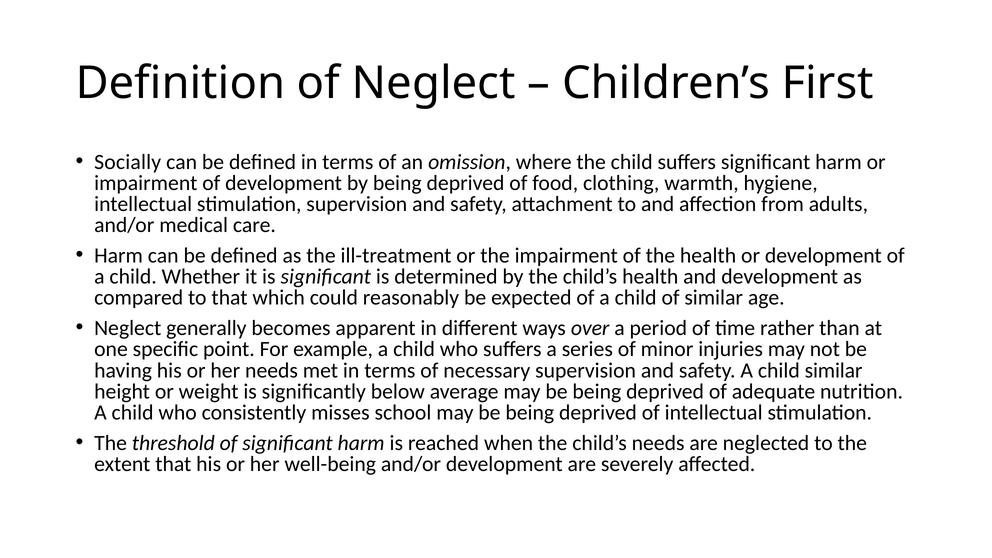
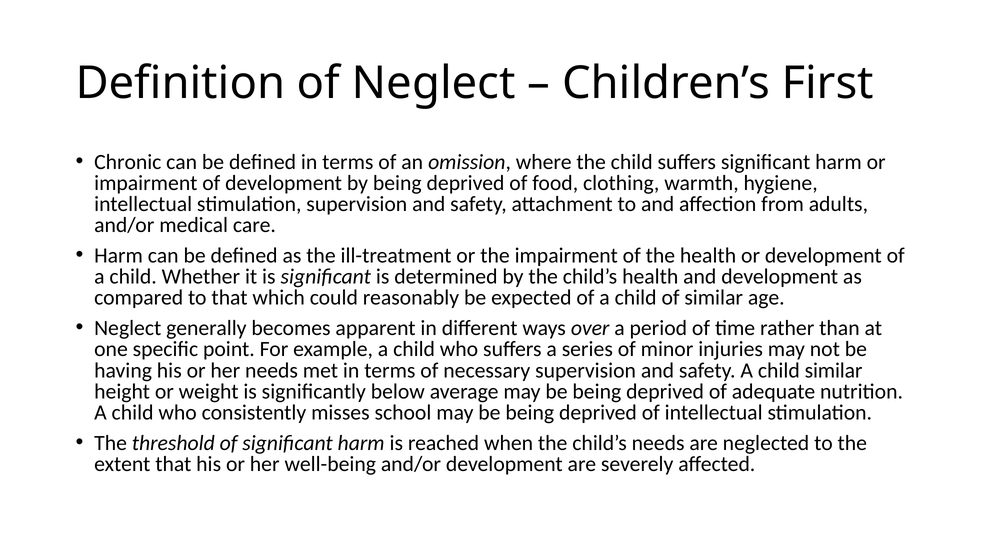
Socially: Socially -> Chronic (128, 162)
